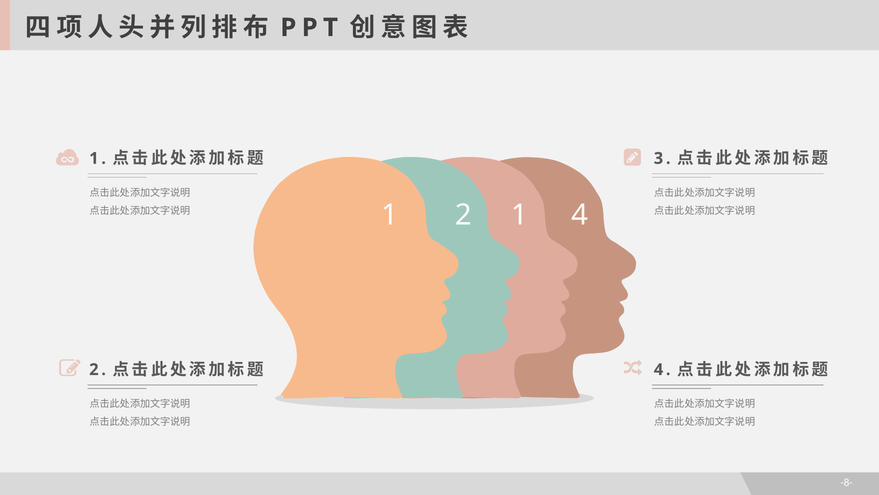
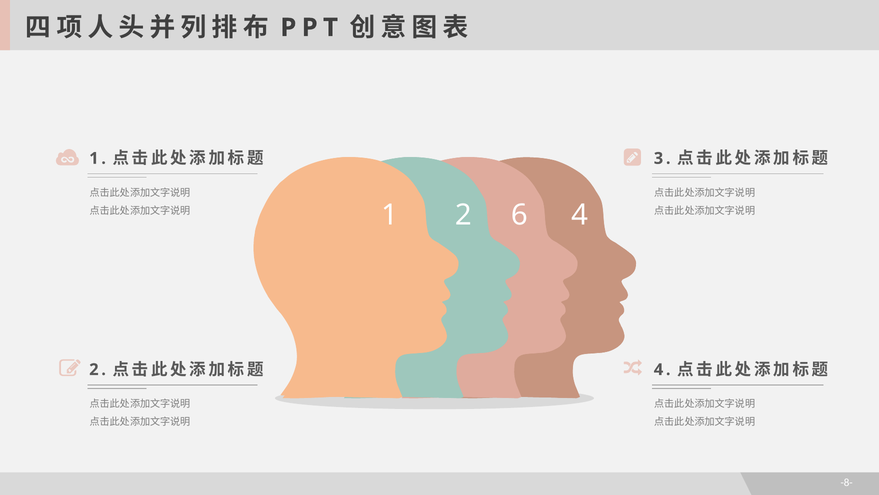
2 1: 1 -> 6 (519, 215)
